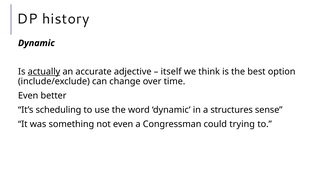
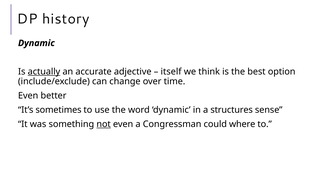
scheduling: scheduling -> sometimes (58, 110)
not underline: none -> present (104, 124)
trying: trying -> where (242, 124)
